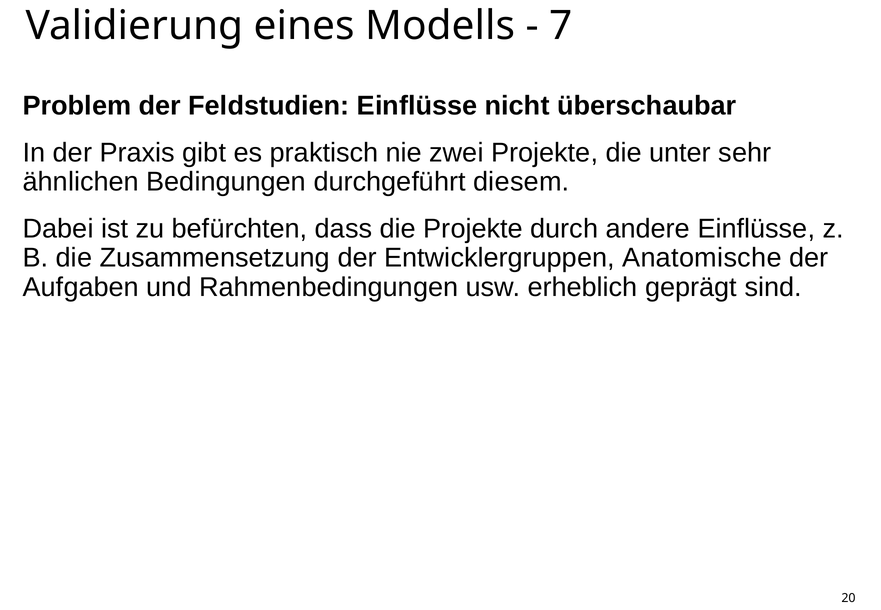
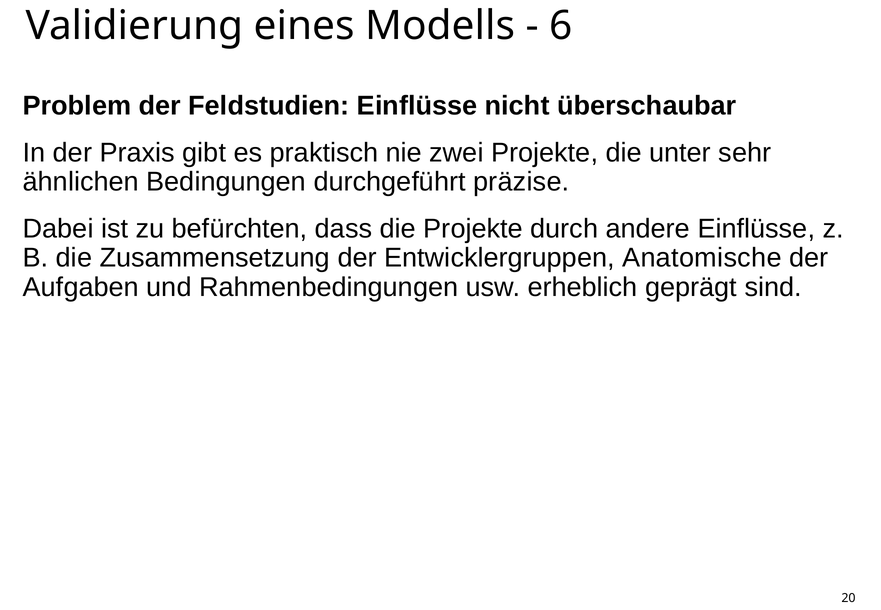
7: 7 -> 6 (561, 26)
diesem: diesem -> präzise (521, 182)
